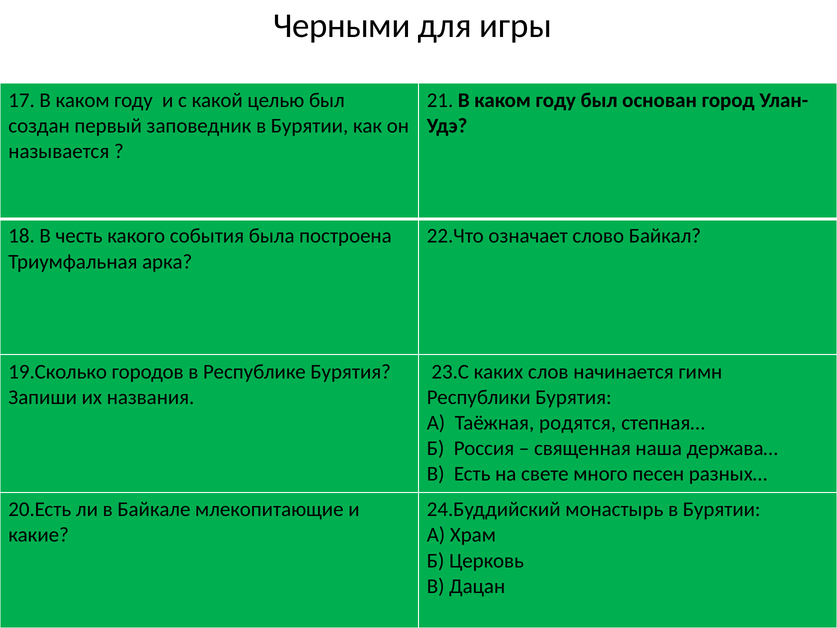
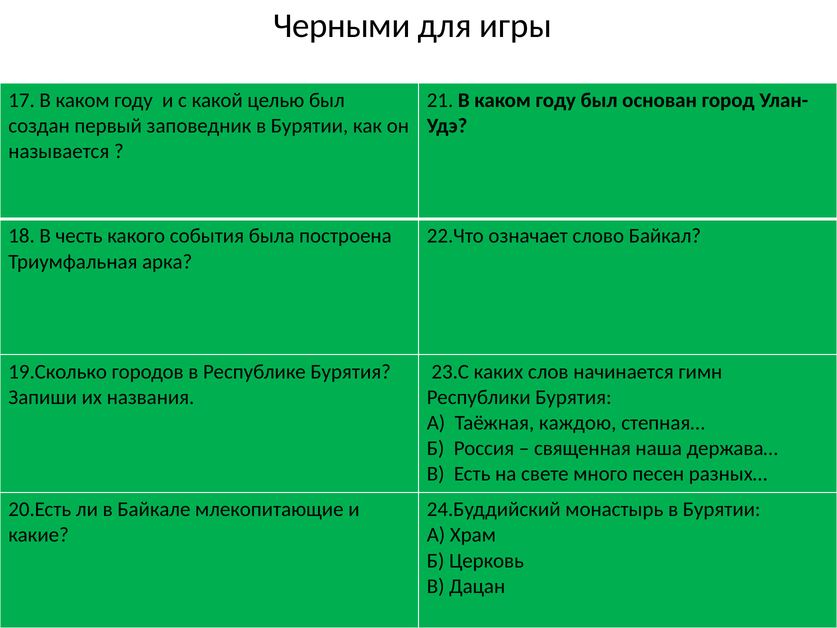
родятся: родятся -> каждою (578, 423)
